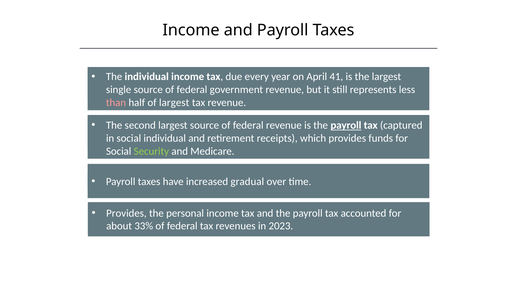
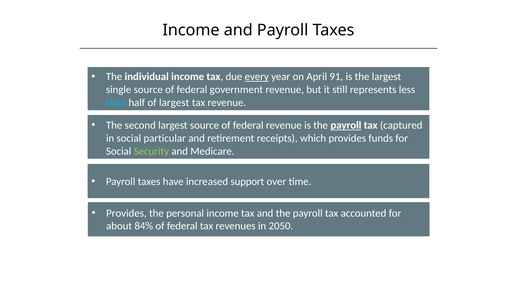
every underline: none -> present (257, 77)
41: 41 -> 91 (336, 77)
than colour: pink -> light blue (116, 103)
social individual: individual -> particular (165, 138)
gradual: gradual -> support (247, 182)
33%: 33% -> 84% (144, 226)
2023: 2023 -> 2050 (281, 226)
